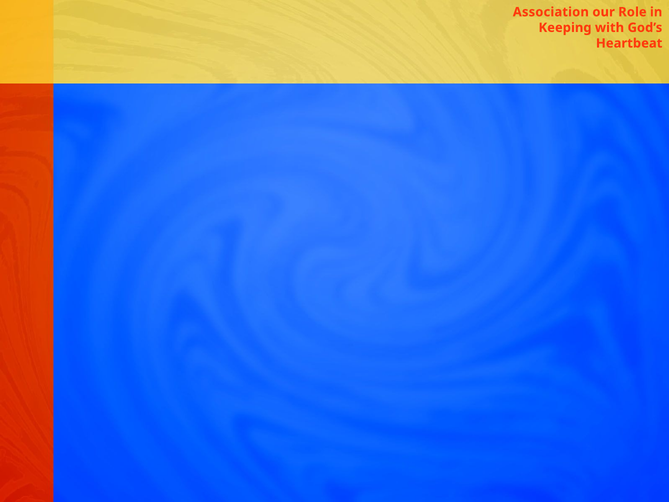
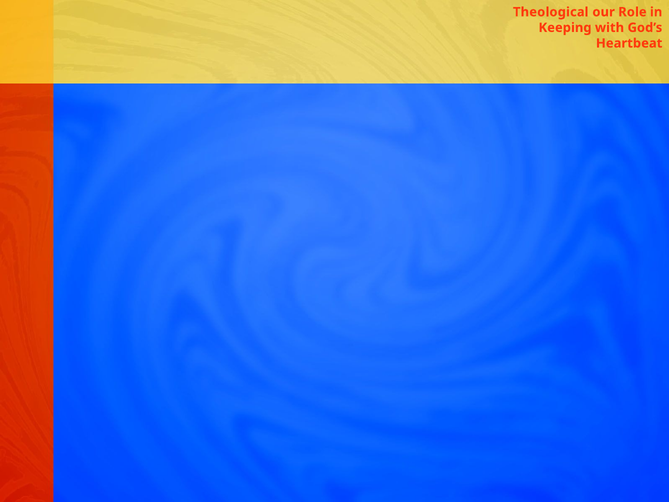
Association: Association -> Theological (551, 12)
